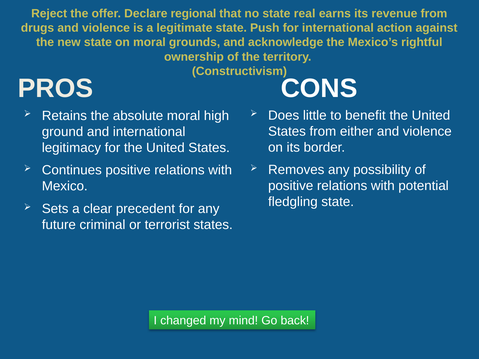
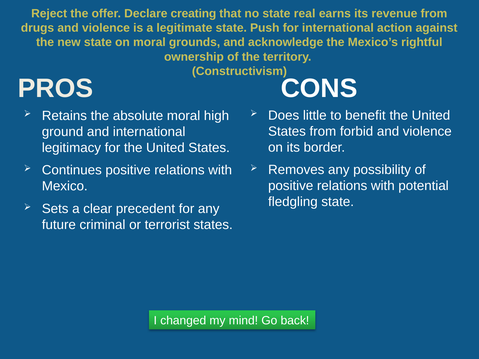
regional: regional -> creating (193, 14)
either: either -> forbid (357, 131)
